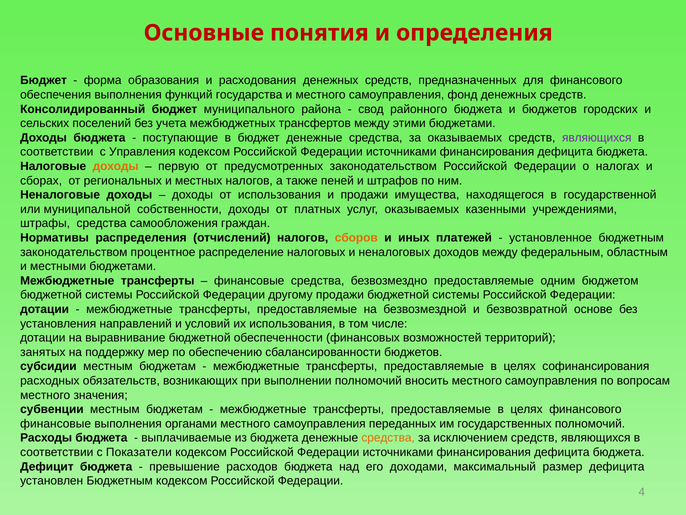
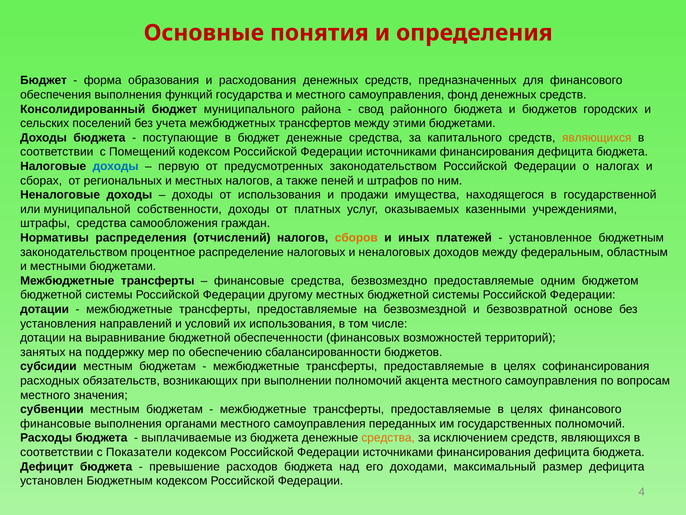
за оказываемых: оказываемых -> капитального (465, 138)
являющихся colour: purple -> orange (597, 138)
Управления: Управления -> Помещений (142, 152)
доходы colour: orange -> blue (116, 166)
другому продажи: продажи -> местных (340, 295)
вносить: вносить -> акцента (427, 380)
